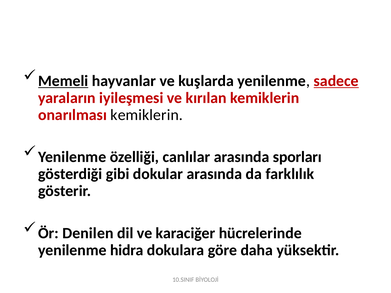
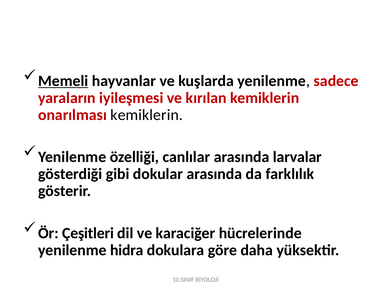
sadece underline: present -> none (336, 81)
sporları: sporları -> larvalar (297, 157)
Denilen: Denilen -> Çeşitleri (88, 233)
